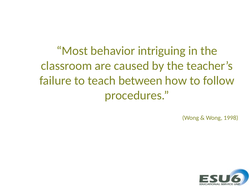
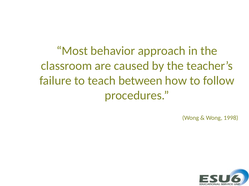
intriguing: intriguing -> approach (162, 51)
